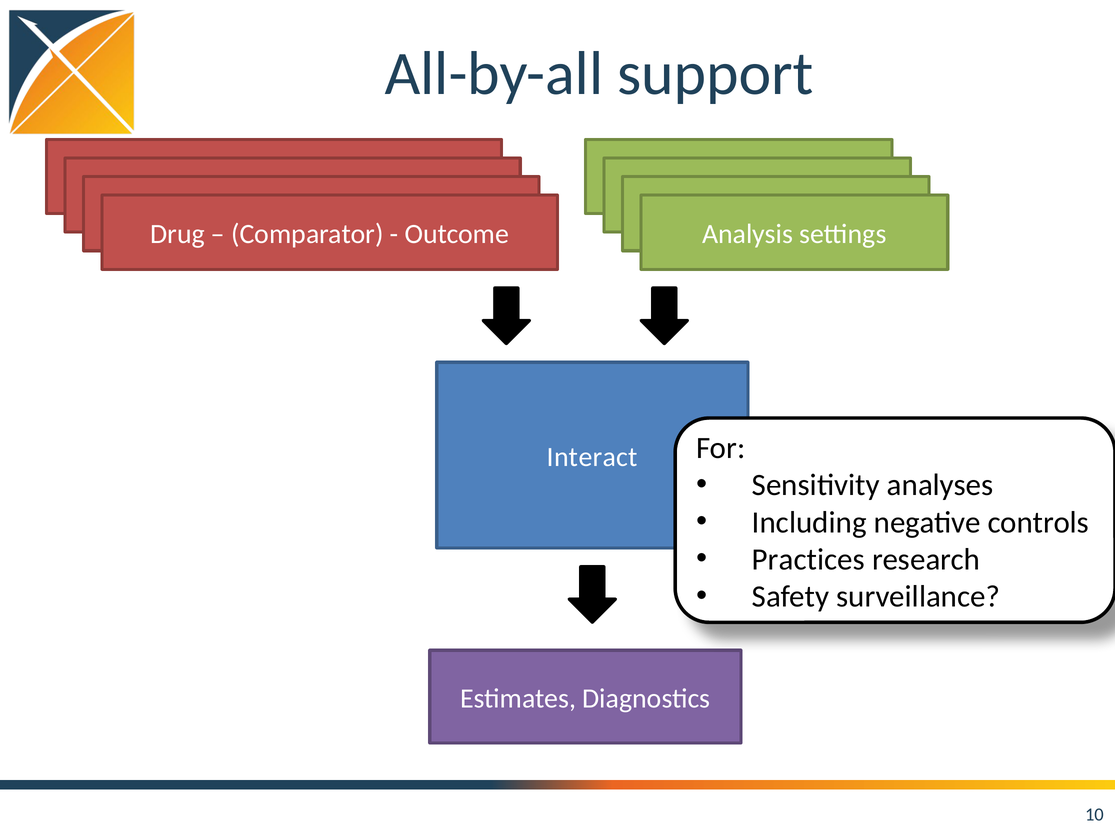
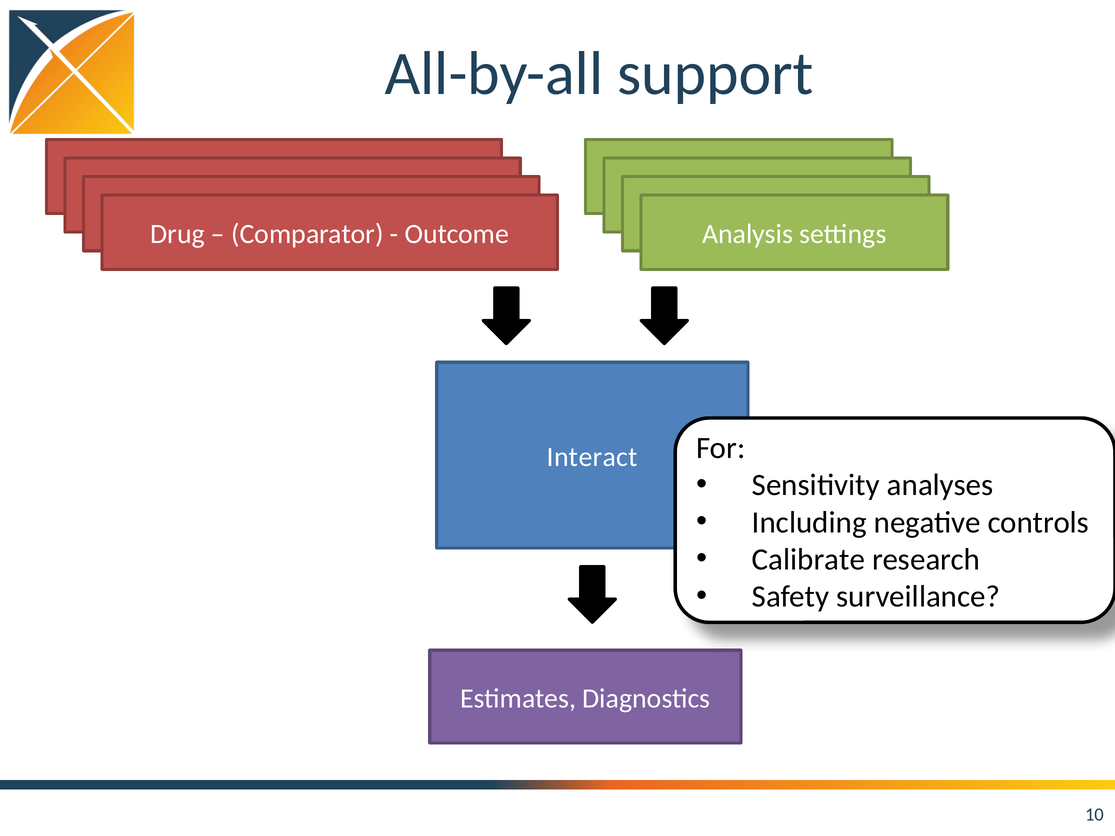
Practices: Practices -> Calibrate (808, 560)
